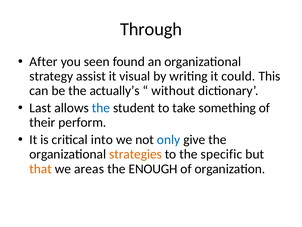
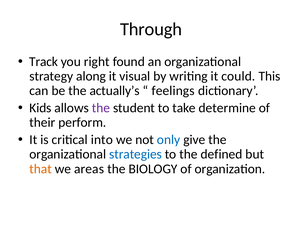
After: After -> Track (44, 62)
seen: seen -> right (97, 62)
assist: assist -> along (91, 76)
without: without -> feelings (173, 91)
Last: Last -> Kids (40, 108)
the colour: blue -> purple (101, 108)
something: something -> determine (227, 108)
strategies colour: orange -> blue (136, 154)
specific: specific -> defined (222, 154)
ENOUGH: ENOUGH -> BIOLOGY (153, 168)
